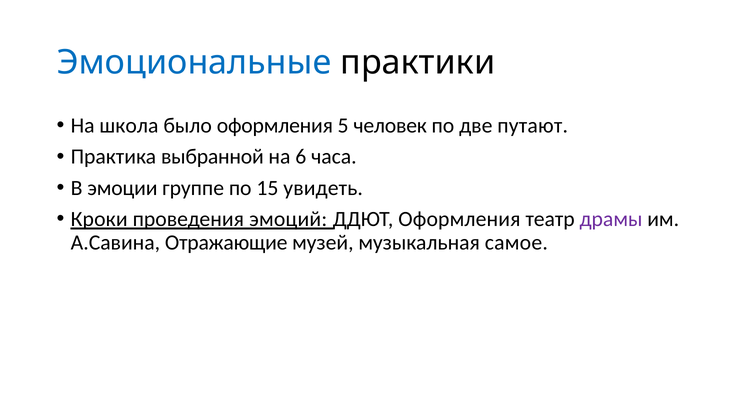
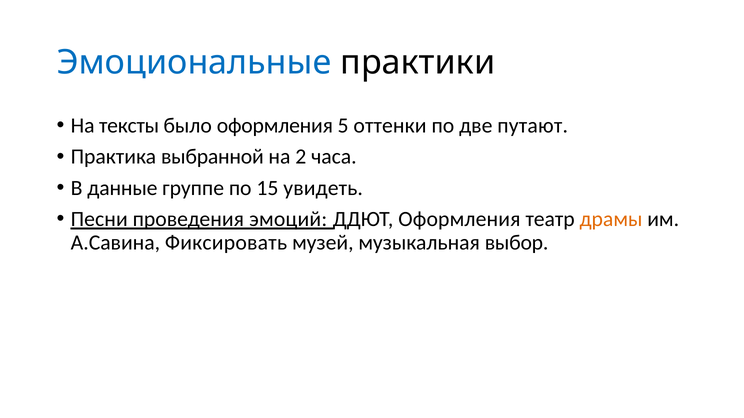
школа: школа -> тексты (129, 126)
человек: человек -> оттенки (390, 126)
6: 6 -> 2 (301, 157)
эмоции: эмоции -> данные (122, 188)
Кроки: Кроки -> Песни (99, 219)
драмы colour: purple -> orange (611, 219)
Отражающие: Отражающие -> Фиксировать (226, 243)
самое: самое -> выбор (517, 243)
